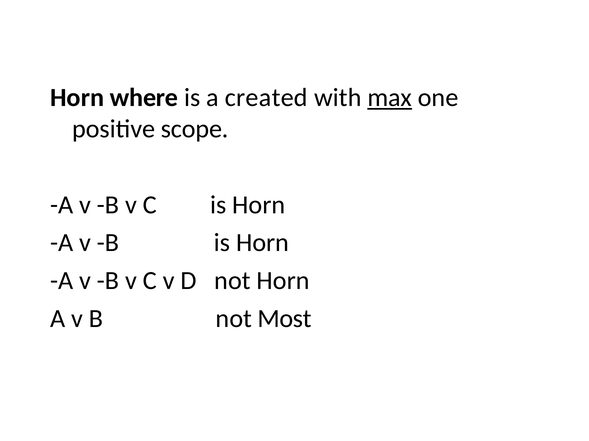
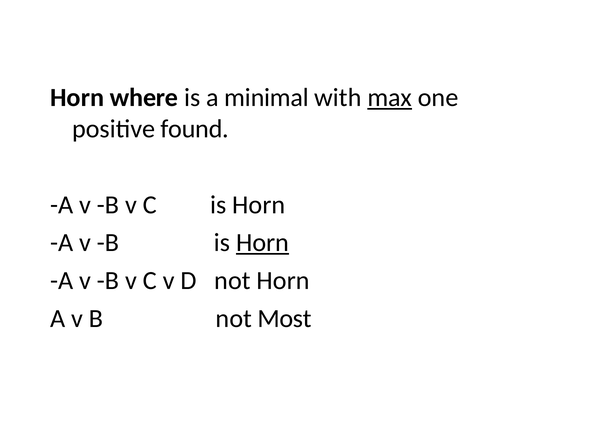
created: created -> minimal (267, 98)
scope: scope -> found (195, 129)
Horn underline: none -> present (263, 243)
